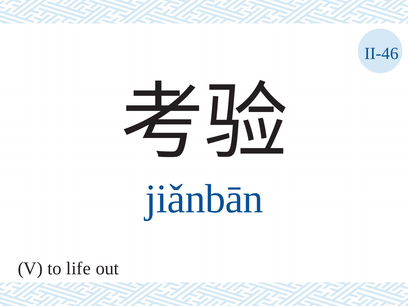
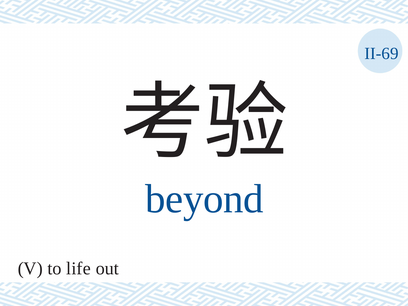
II-46: II-46 -> II-69 (382, 53)
jiǎnbān: jiǎnbān -> beyond (204, 199)
